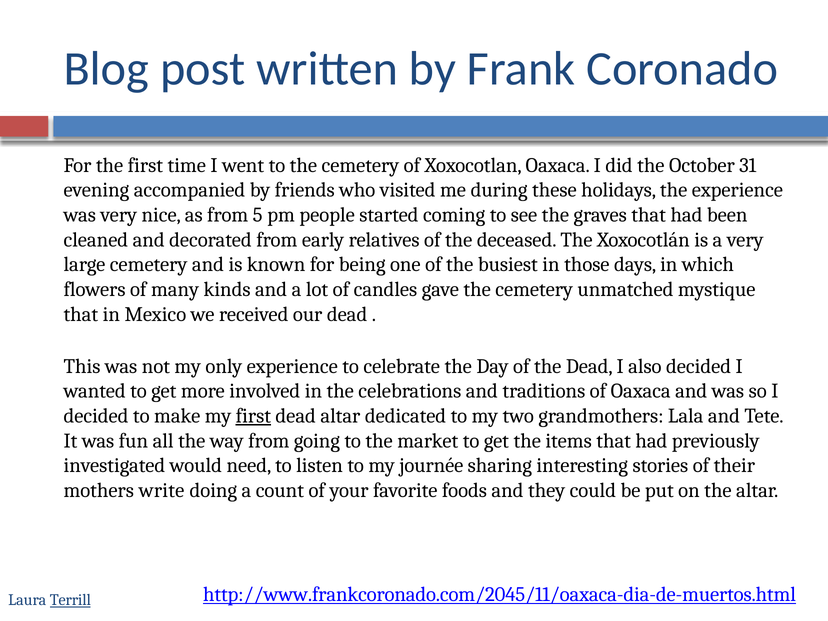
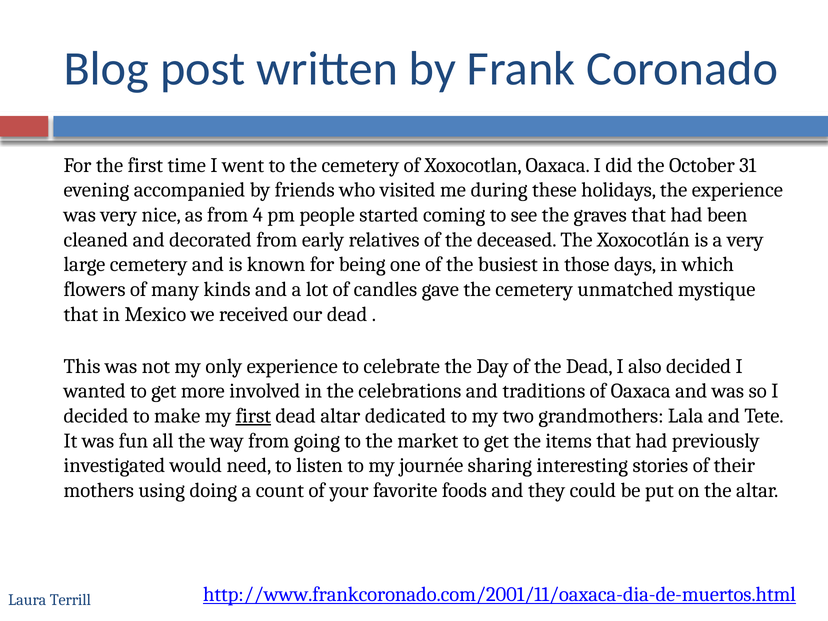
5: 5 -> 4 (258, 215)
write: write -> using (162, 490)
http://www.frankcoronado.com/2045/11/oaxaca-dia-de-muertos.html: http://www.frankcoronado.com/2045/11/oaxaca-dia-de-muertos.html -> http://www.frankcoronado.com/2001/11/oaxaca-dia-de-muertos.html (499, 595)
Terrill underline: present -> none (70, 600)
